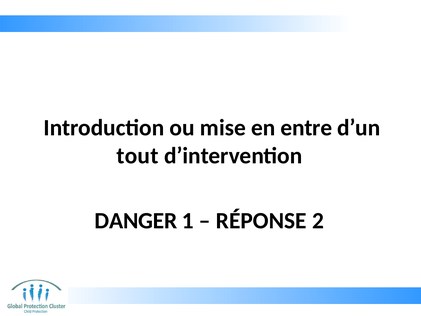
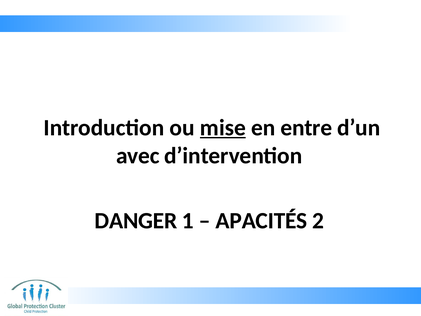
mise underline: none -> present (223, 128)
tout: tout -> avec (138, 156)
RÉPONSE: RÉPONSE -> APACITÉS (261, 221)
